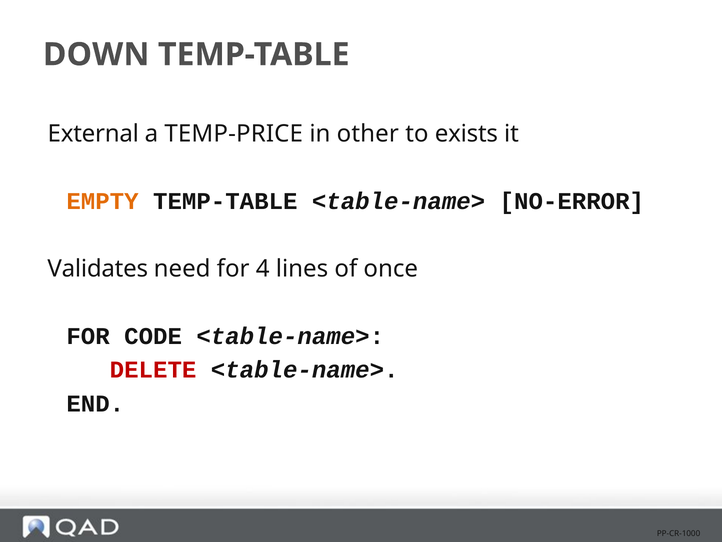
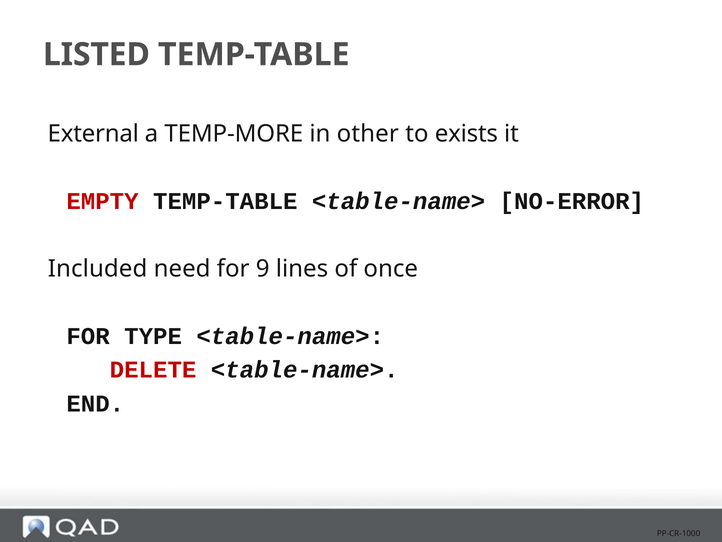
DOWN: DOWN -> LISTED (96, 55)
TEMP-PRICE: TEMP-PRICE -> TEMP-MORE (234, 134)
EMPTY colour: orange -> red (103, 201)
Validates: Validates -> Included (98, 269)
4: 4 -> 9 (263, 269)
CODE: CODE -> TYPE (153, 336)
